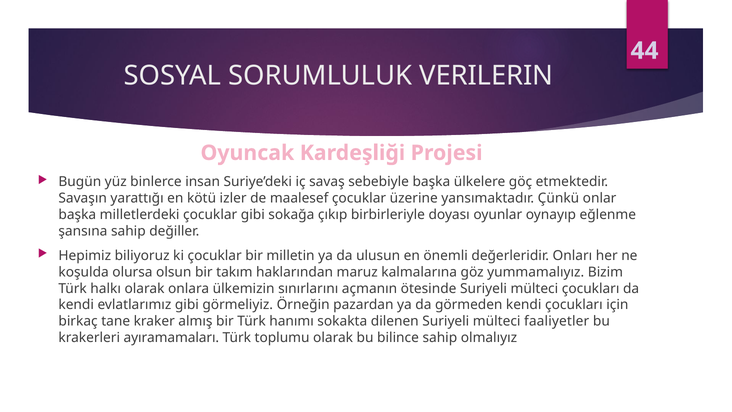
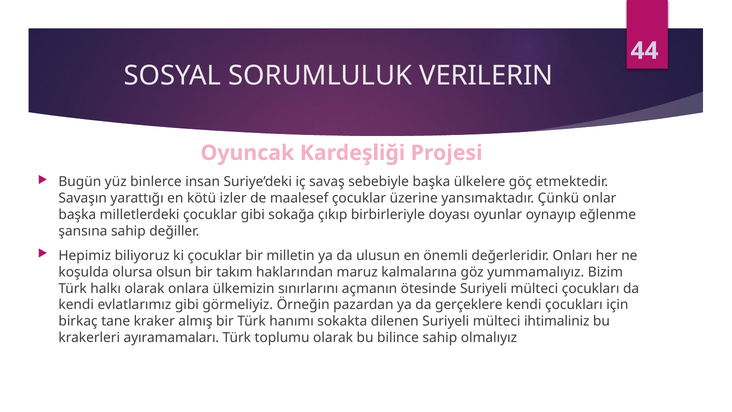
görmeden: görmeden -> gerçeklere (469, 305)
faaliyetler: faaliyetler -> ihtimaliniz (557, 321)
